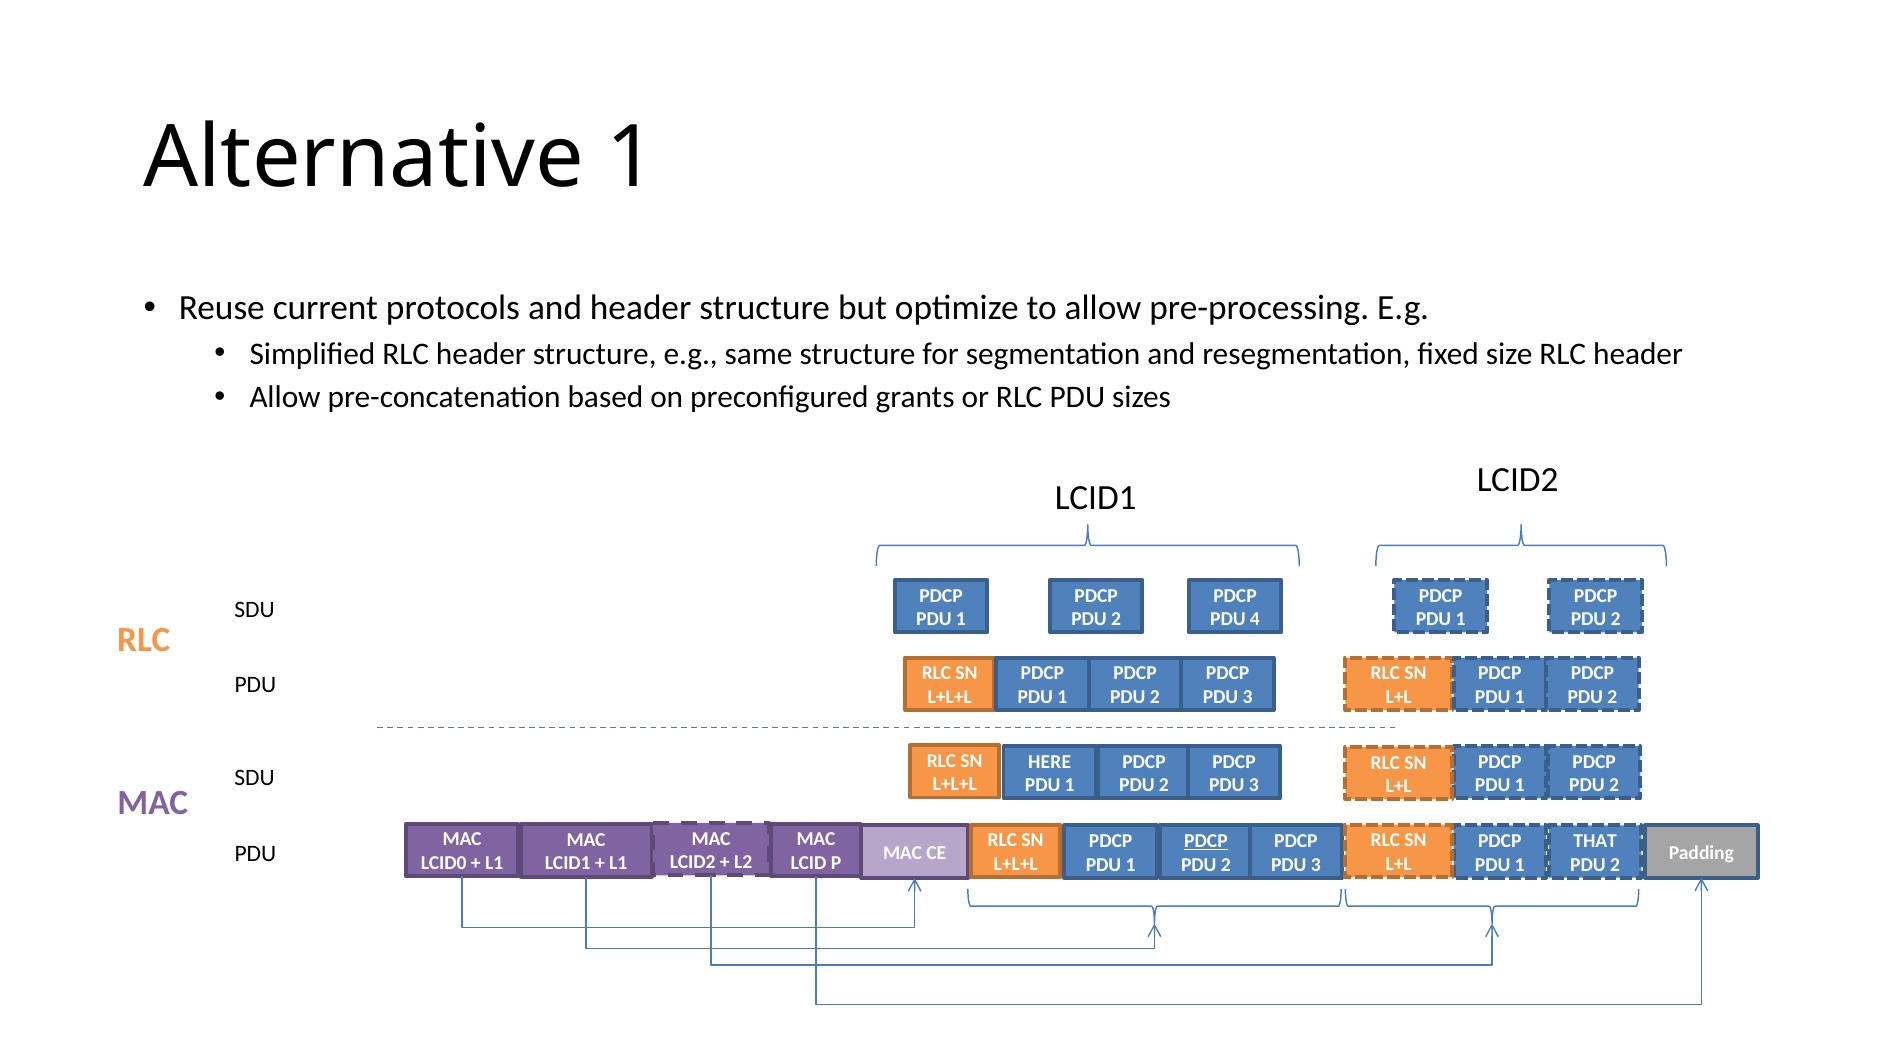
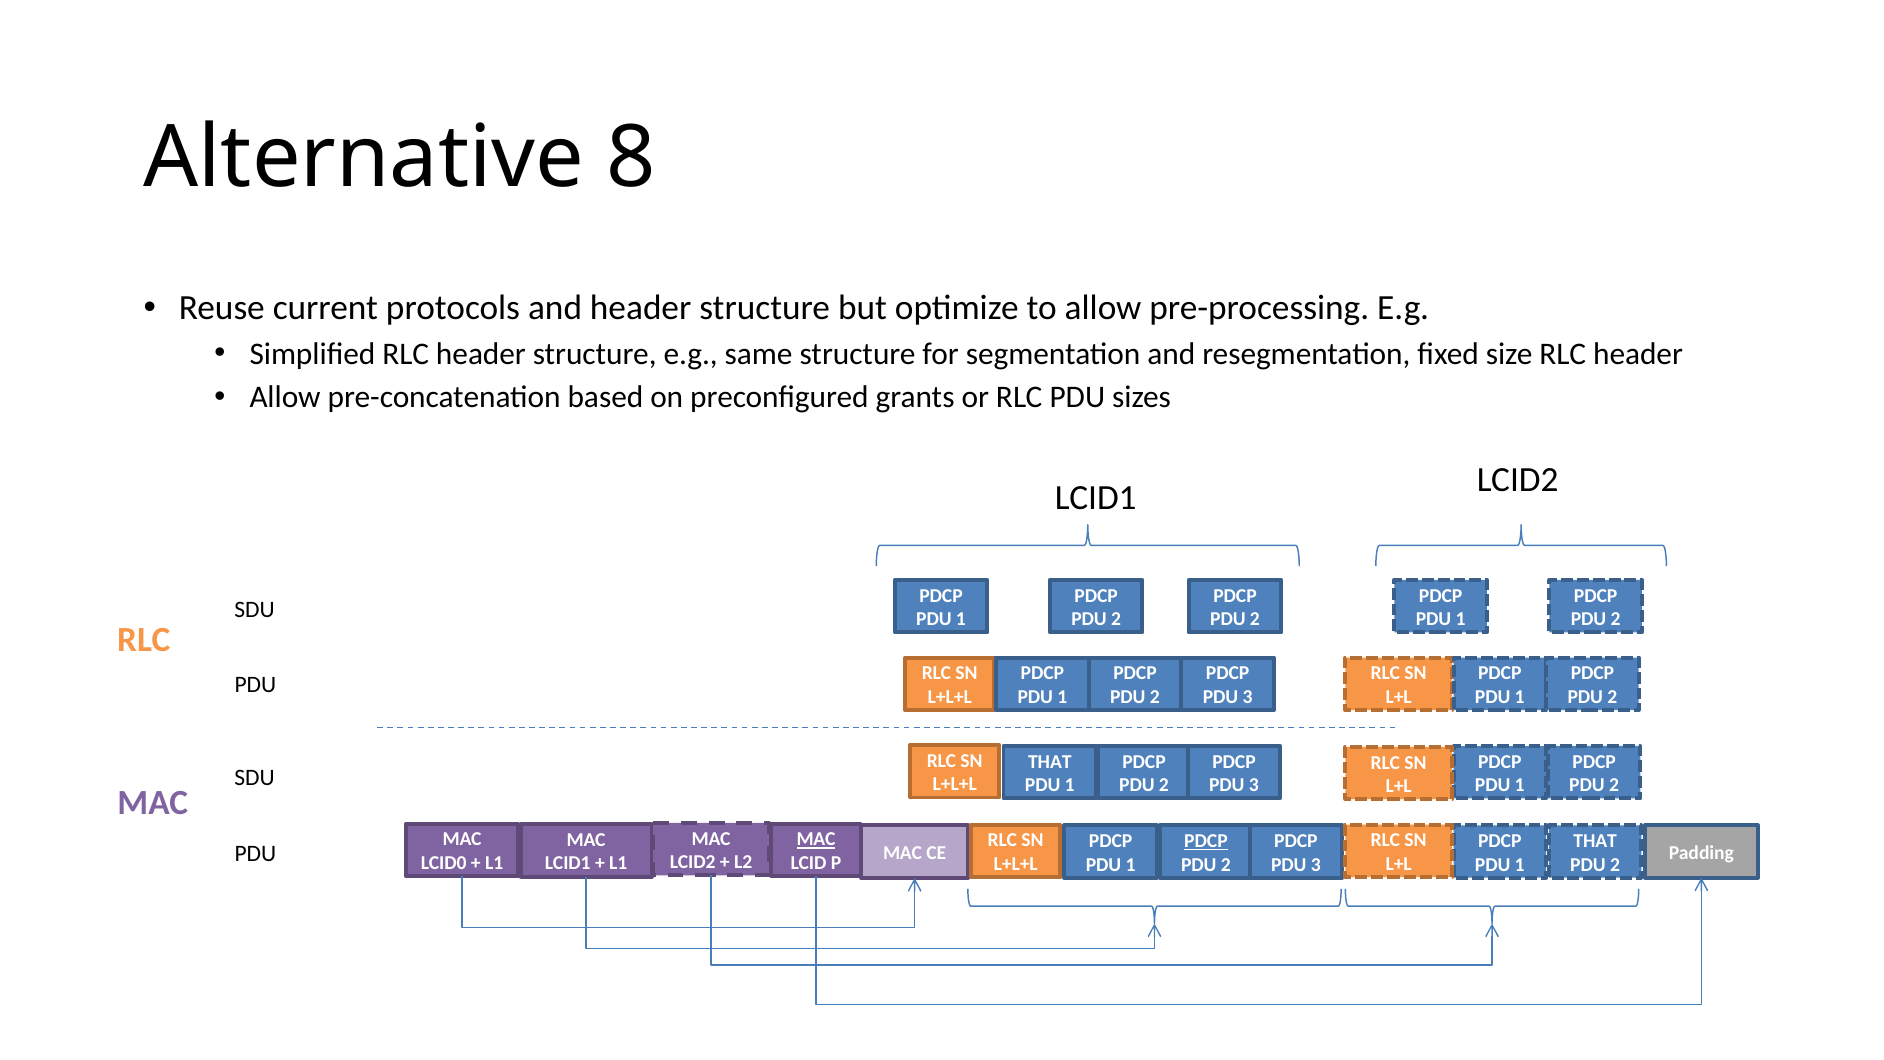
Alternative 1: 1 -> 8 (631, 158)
4: 4 -> 2 (1255, 619)
HERE: HERE -> THAT (1050, 762)
MAC underline: none -> present (816, 839)
